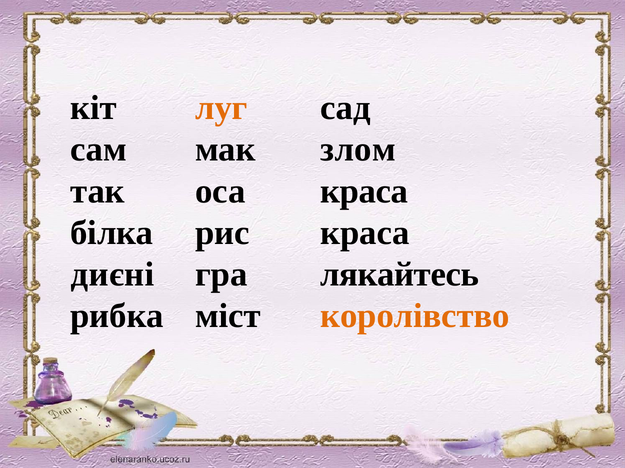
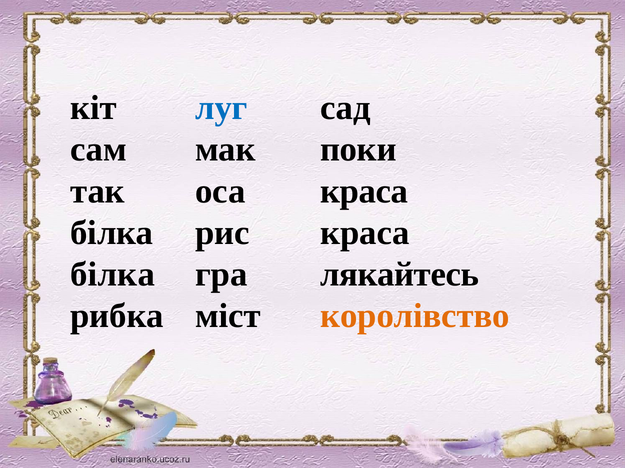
луг colour: orange -> blue (221, 108)
злом: злом -> поки (358, 150)
диєні: диєні -> білка (113, 275)
